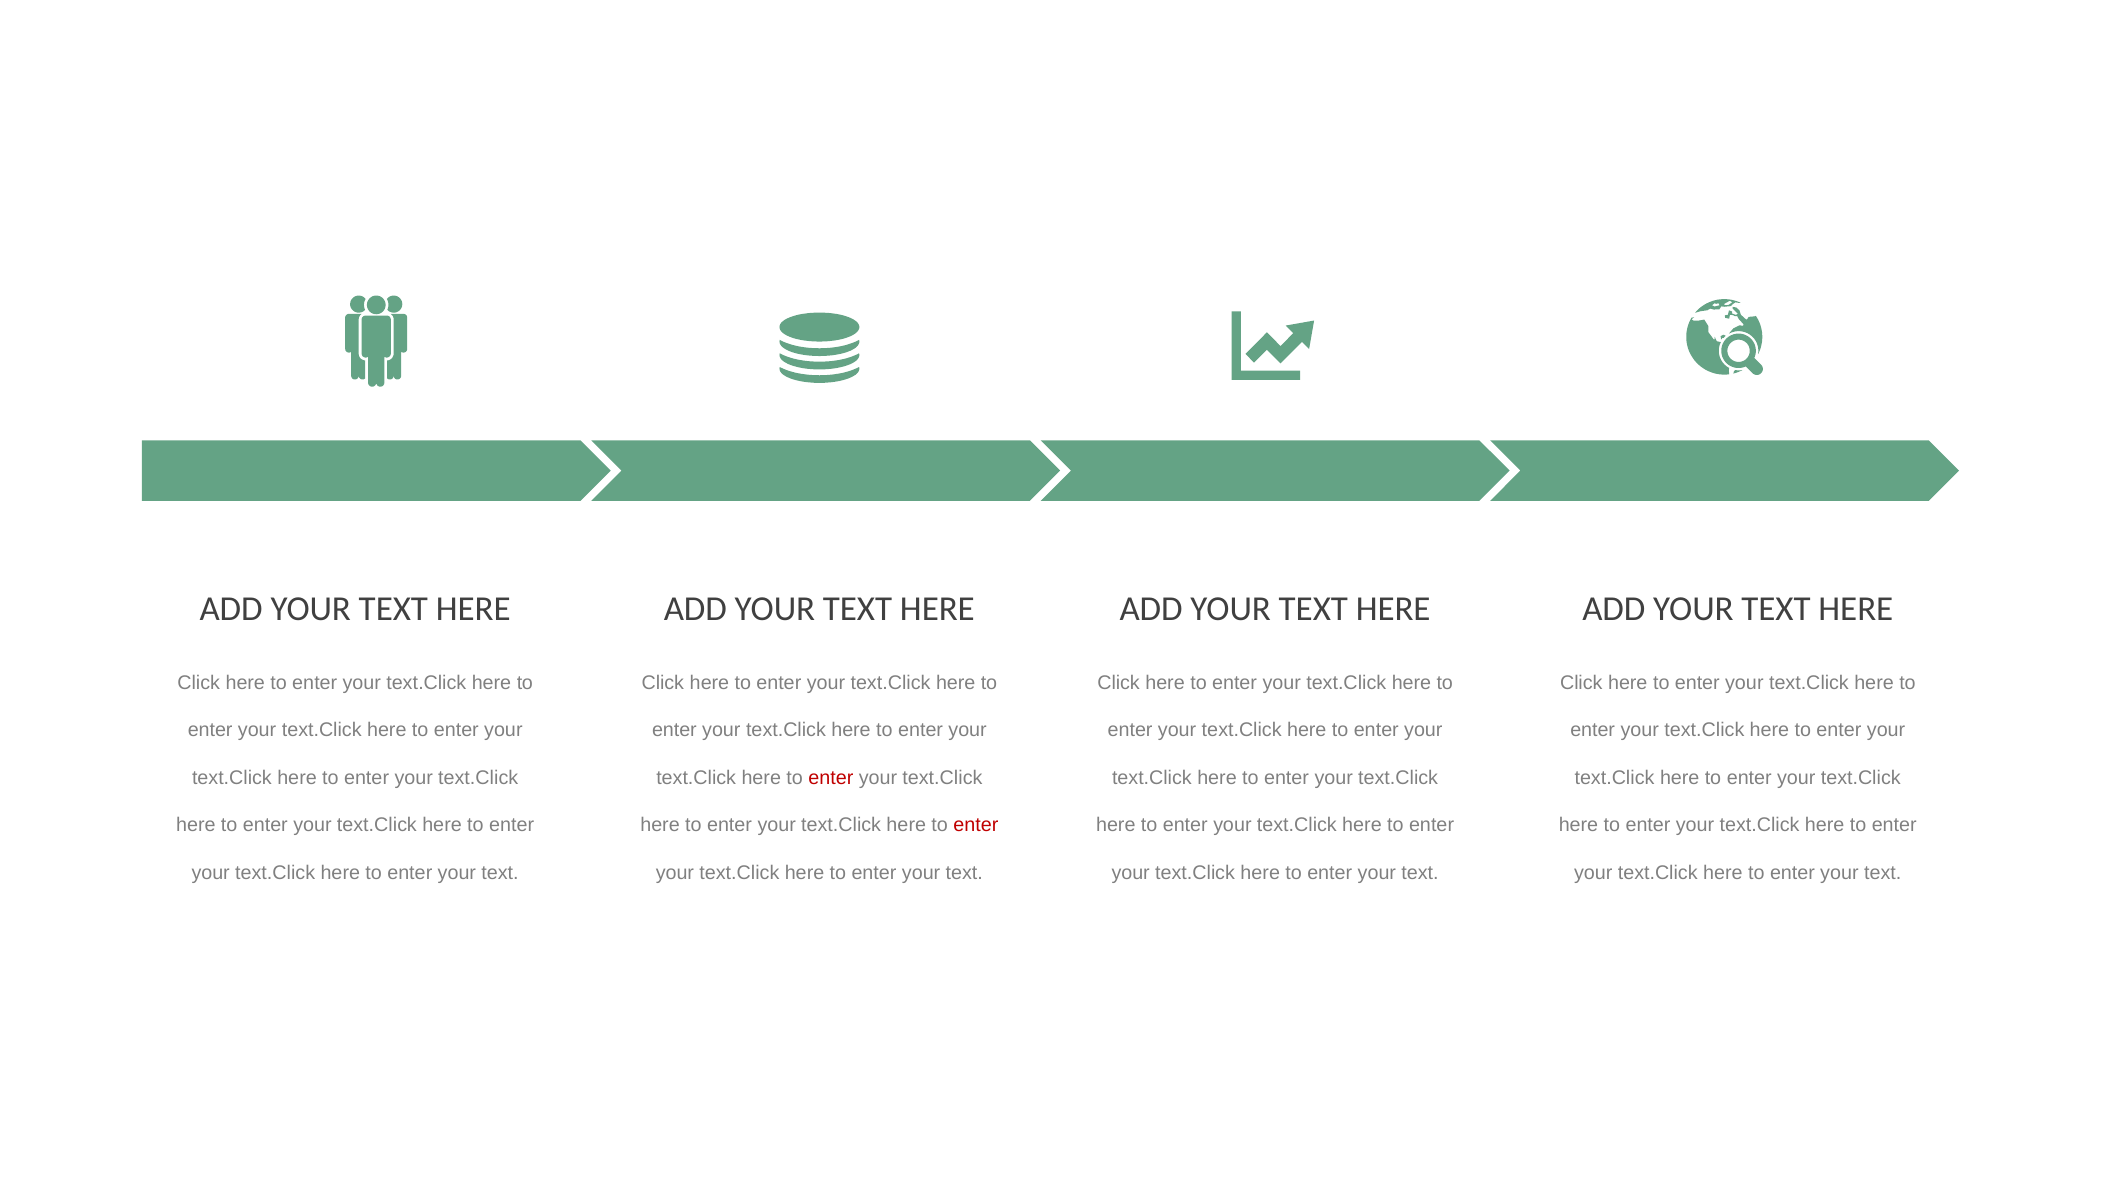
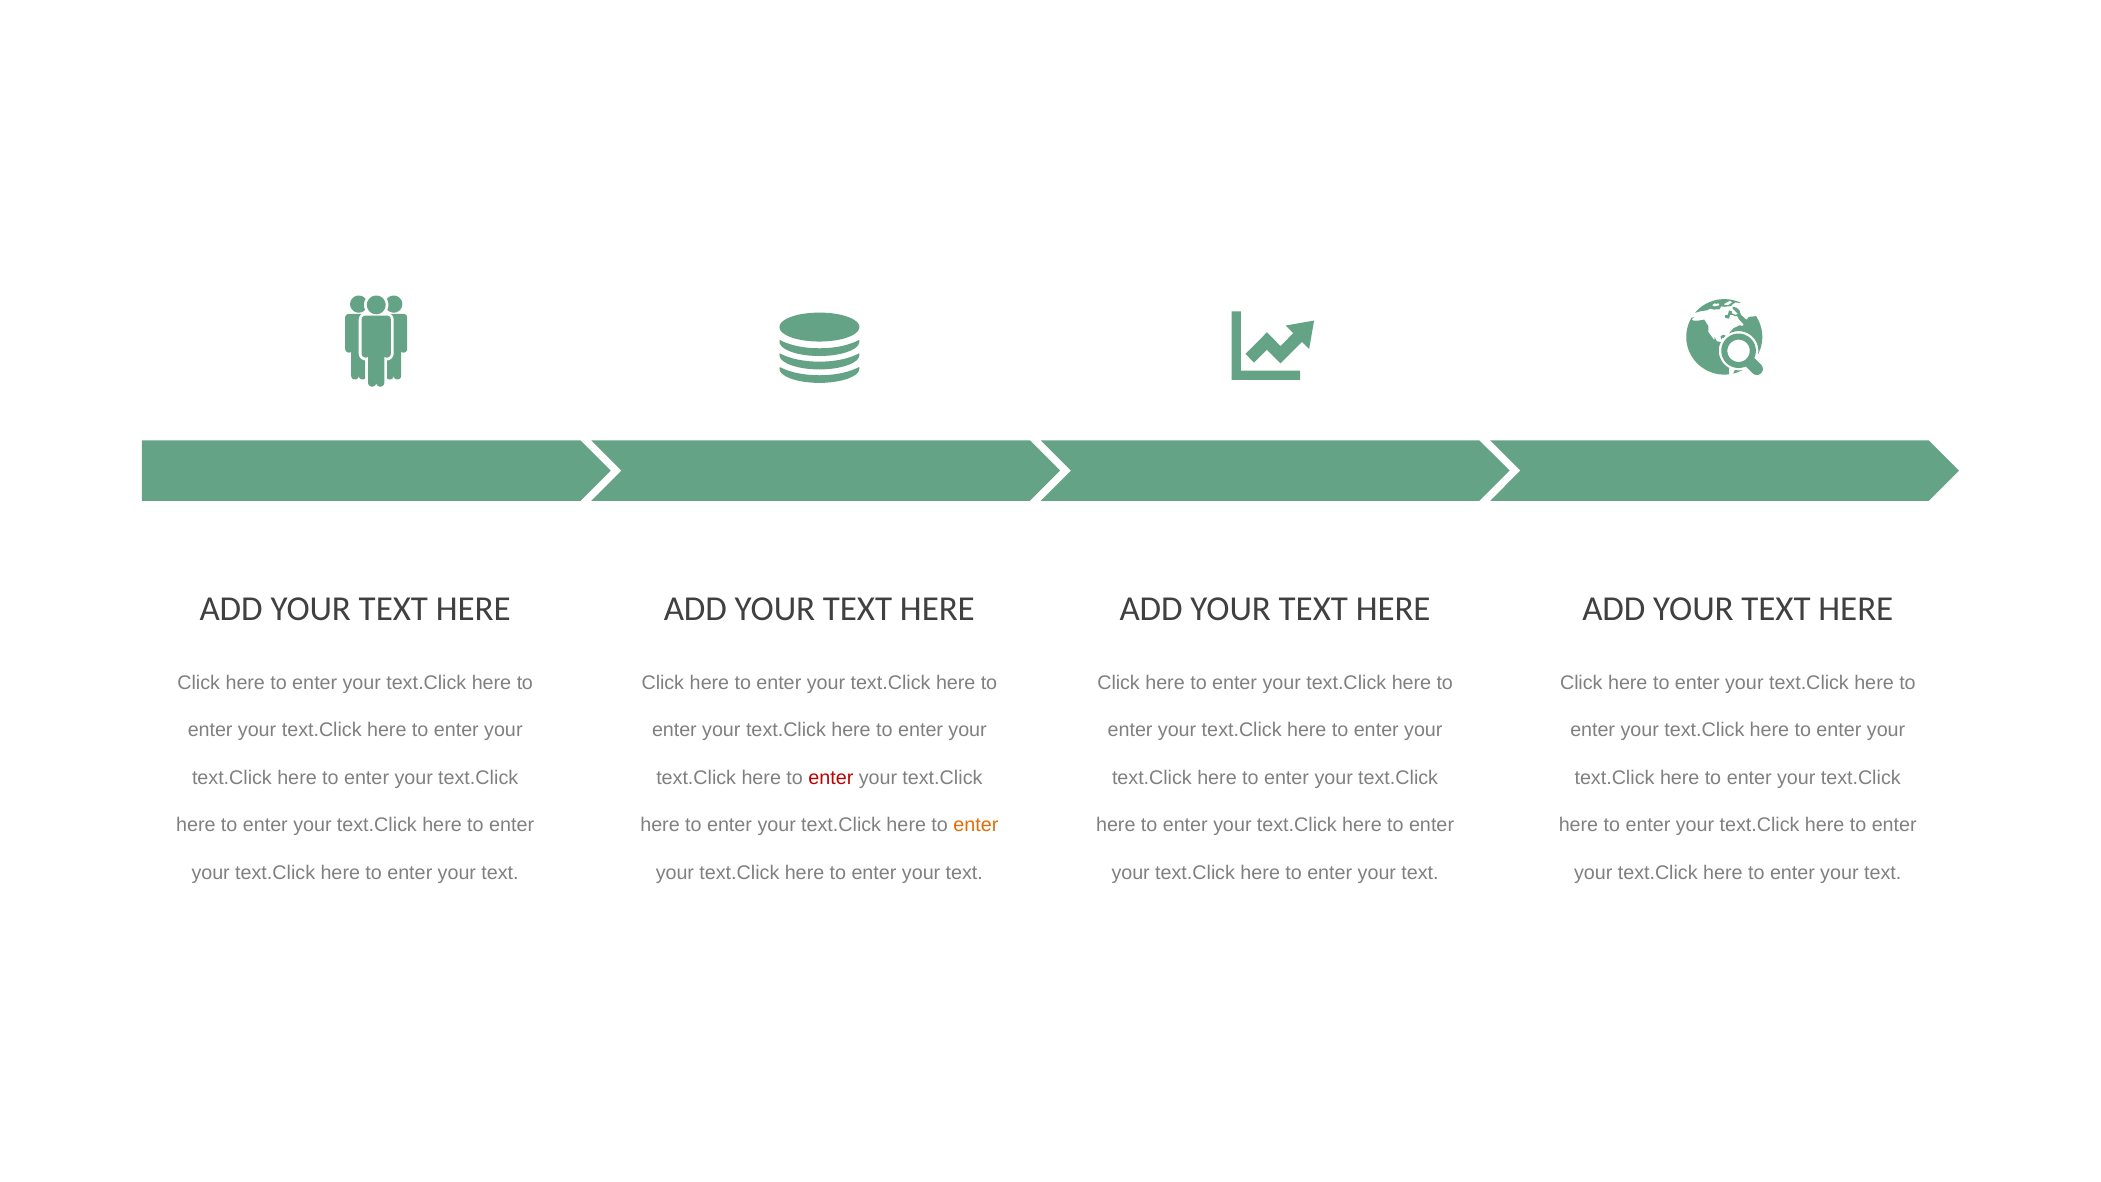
enter colour: red -> orange (976, 825)
